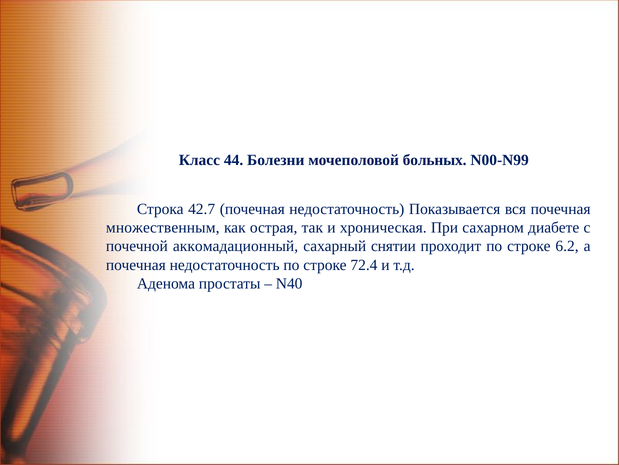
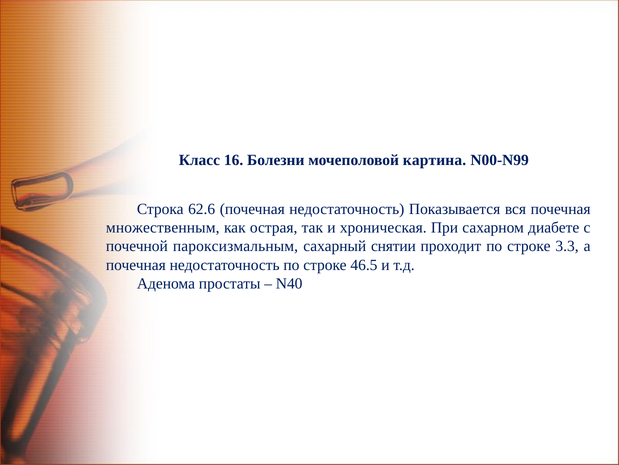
44: 44 -> 16 (234, 160)
больных: больных -> картина (434, 160)
42.7: 42.7 -> 62.6 (202, 209)
аккомадационный: аккомадационный -> пароксизмальным (236, 246)
6.2: 6.2 -> 3.3 (567, 246)
72.4: 72.4 -> 46.5 (364, 265)
